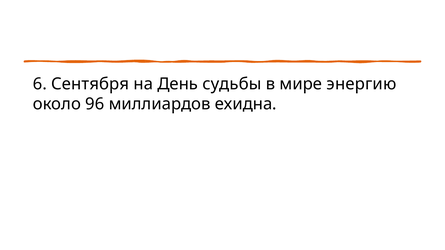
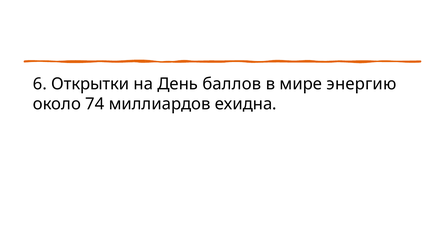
Сентября: Сентября -> Открытки (90, 84)
судьбы: судьбы -> баллов (232, 84)
96: 96 -> 74 (95, 104)
